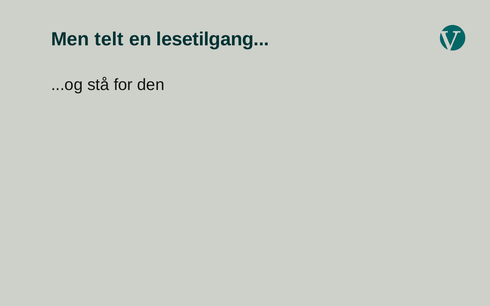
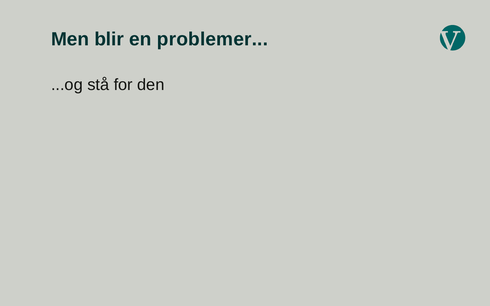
telt: telt -> blir (109, 39)
lesetilgang: lesetilgang -> problemer (212, 39)
